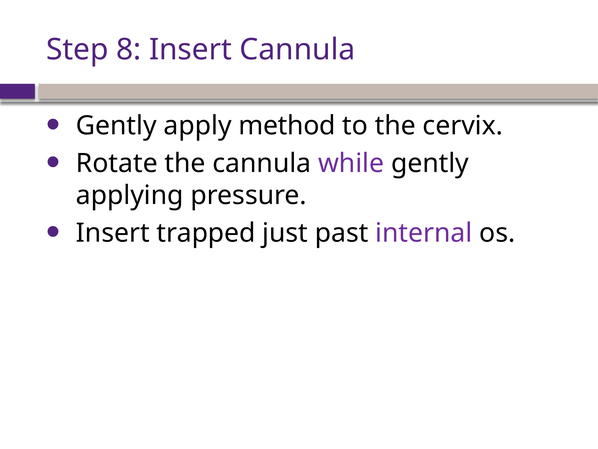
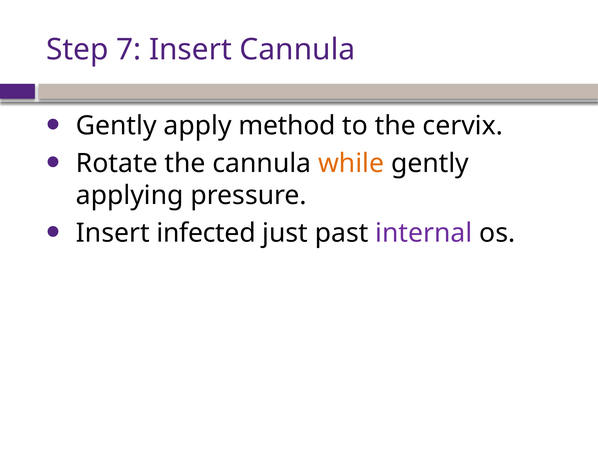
8: 8 -> 7 (129, 49)
while colour: purple -> orange (351, 163)
trapped: trapped -> infected (206, 233)
